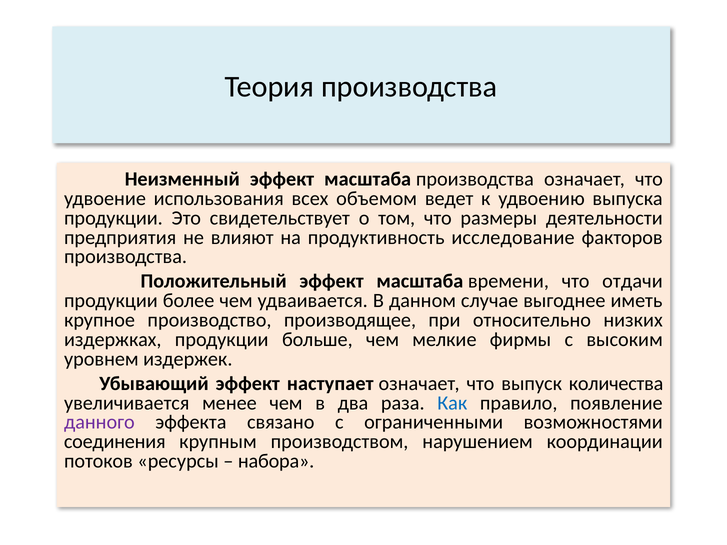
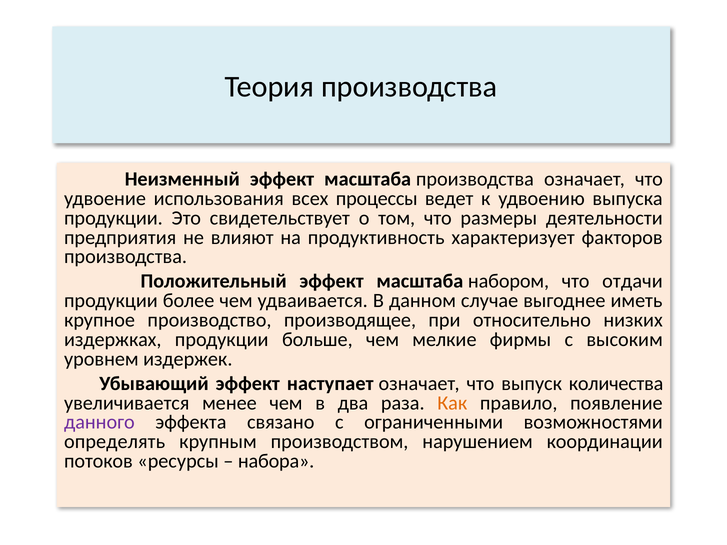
объемом: объемом -> процессы (377, 199)
исследование: исследование -> характеризует (513, 237)
времени: времени -> набором (509, 281)
Как colour: blue -> orange (452, 403)
соединения: соединения -> определять (115, 442)
